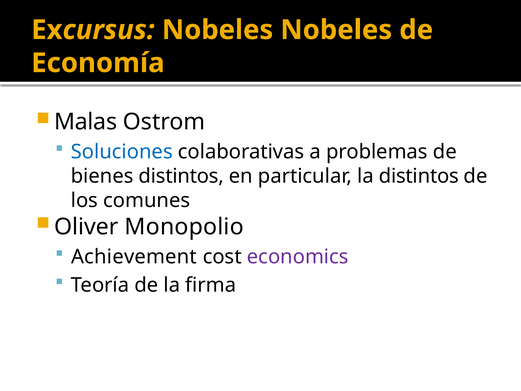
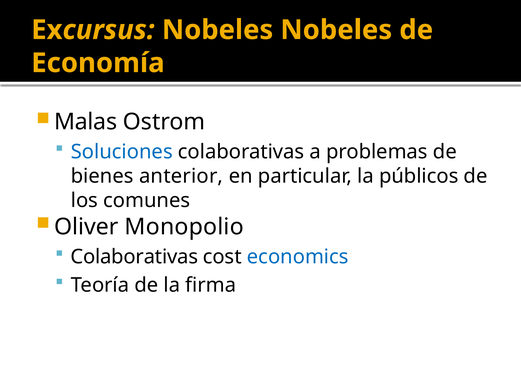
bienes distintos: distintos -> anterior (181, 176)
la distintos: distintos -> públicos (419, 176)
Achievement: Achievement -> Colaborativas (134, 257)
economics colour: purple -> blue (298, 257)
